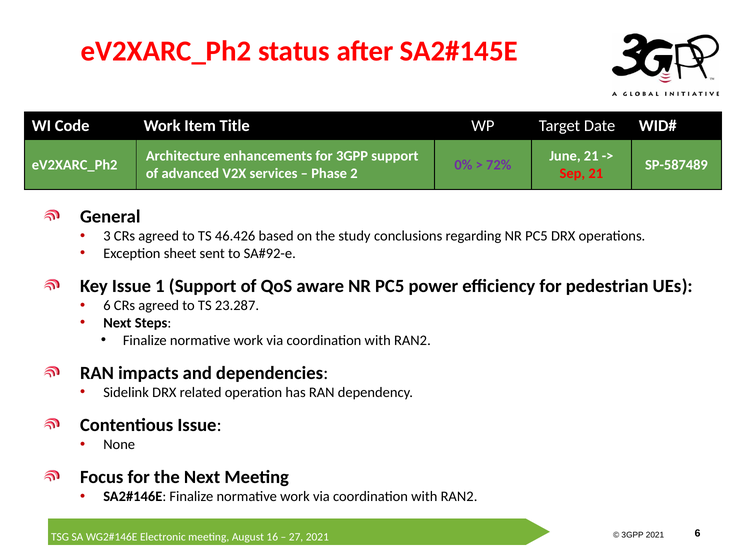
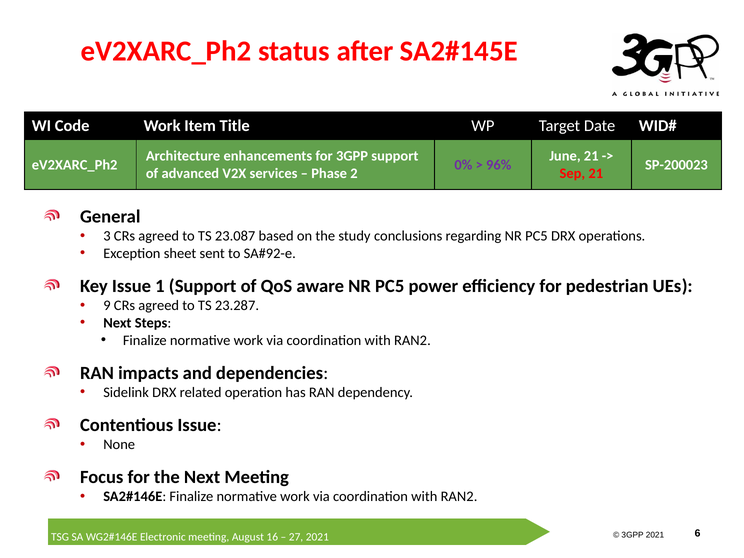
72%: 72% -> 96% (499, 165)
SP-587489: SP-587489 -> SP-200023 (676, 165)
46.426: 46.426 -> 23.087 (235, 236)
6: 6 -> 9 (107, 306)
